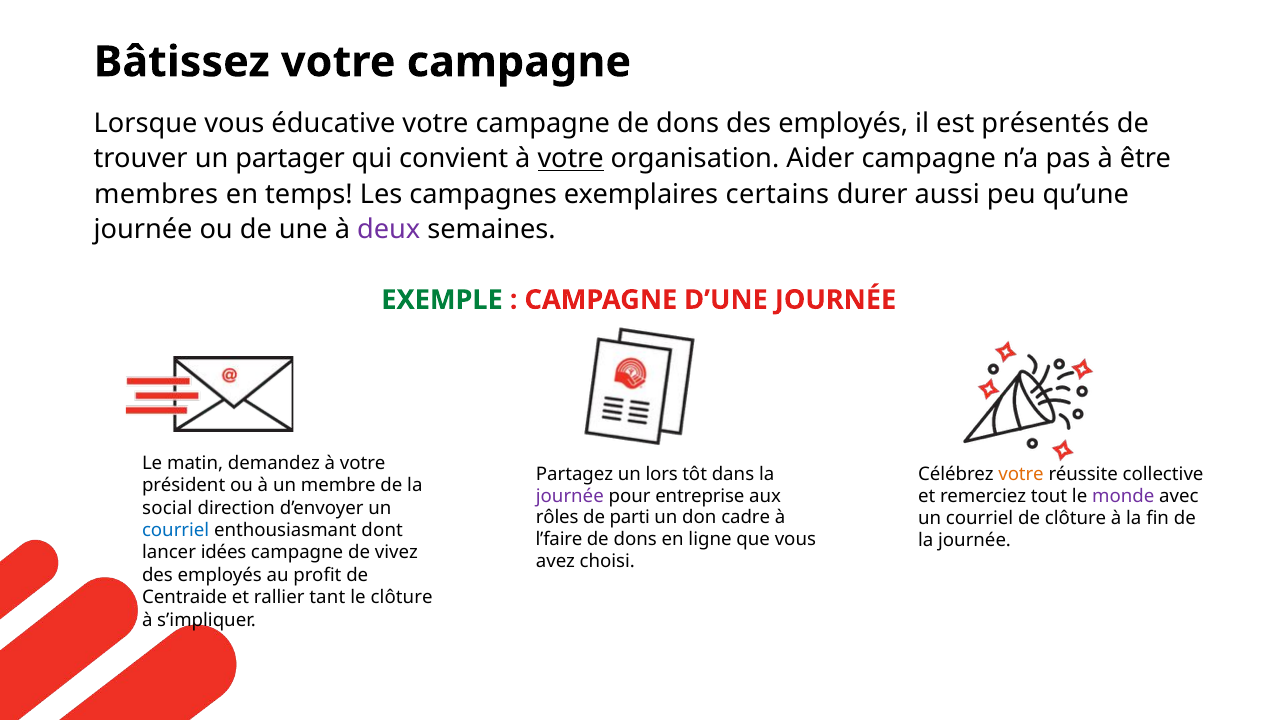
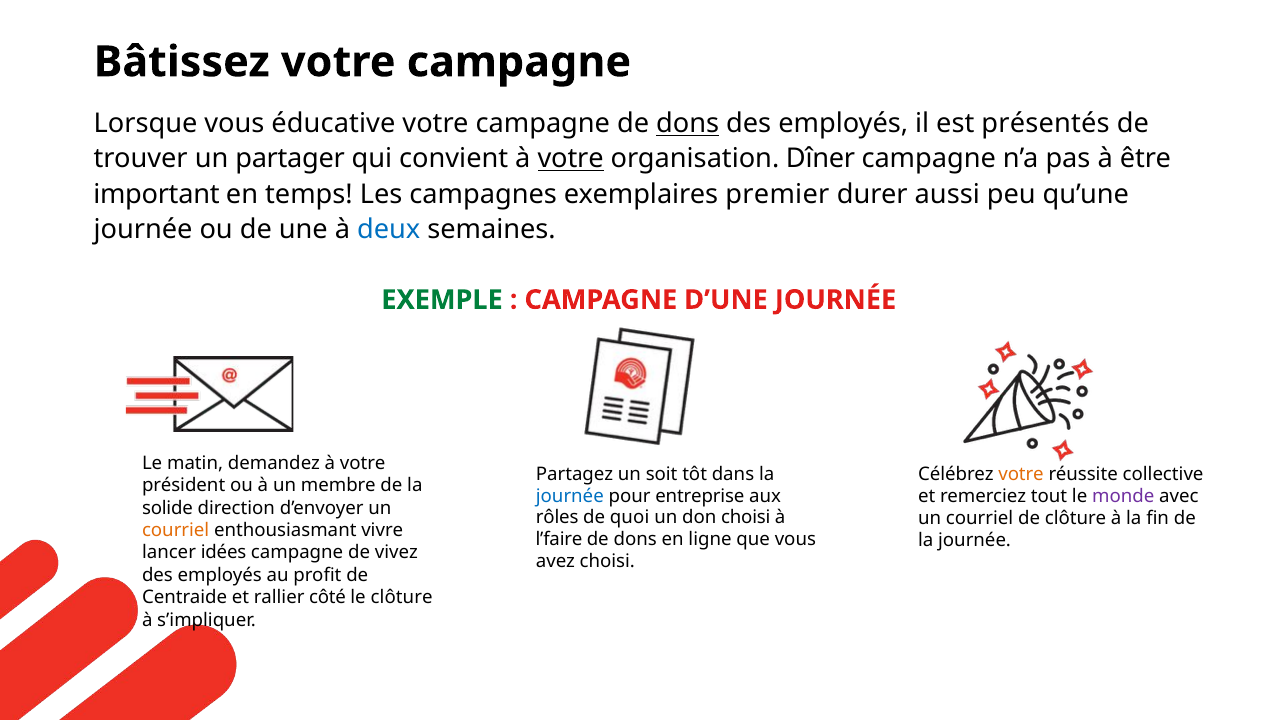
dons underline: none -> present (688, 124)
Aider: Aider -> Dîner (821, 159)
membres: membres -> important (156, 194)
certains: certains -> premier (777, 194)
deux colour: purple -> blue (389, 229)
lors: lors -> soit (662, 474)
journée colour: purple -> blue (570, 496)
social: social -> solide (167, 507)
parti: parti -> quoi (630, 517)
don cadre: cadre -> choisi (746, 517)
courriel colour: blue -> orange (176, 530)
dont: dont -> vivre (382, 530)
tant: tant -> côté (328, 597)
